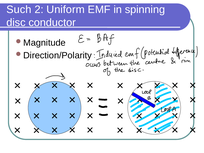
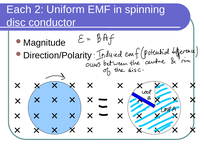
Such: Such -> Each (19, 10)
